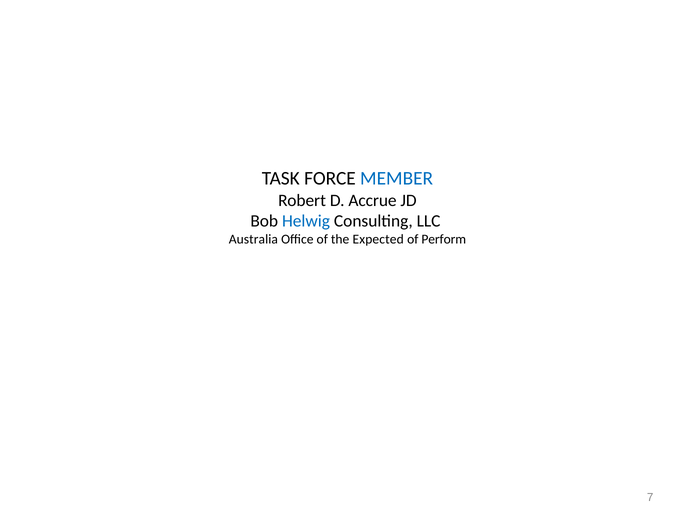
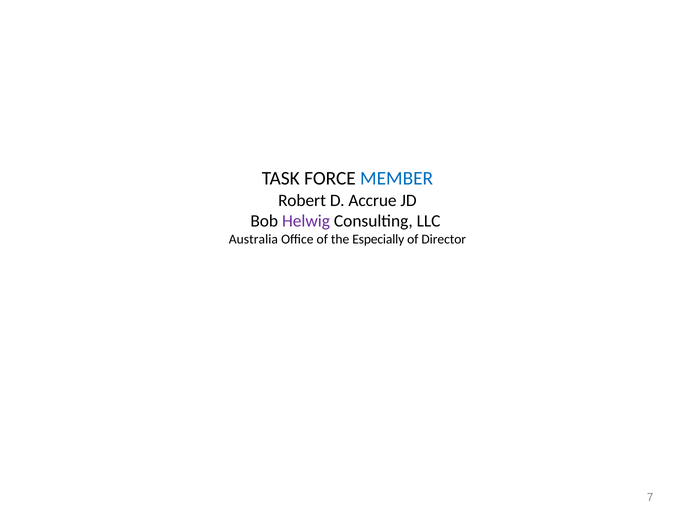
Helwig colour: blue -> purple (306, 221)
Expected: Expected -> Especially (378, 240)
Perform: Perform -> Director (444, 240)
